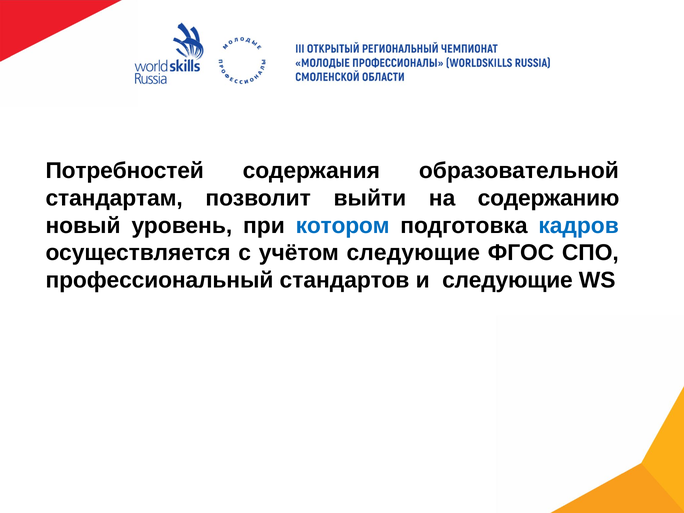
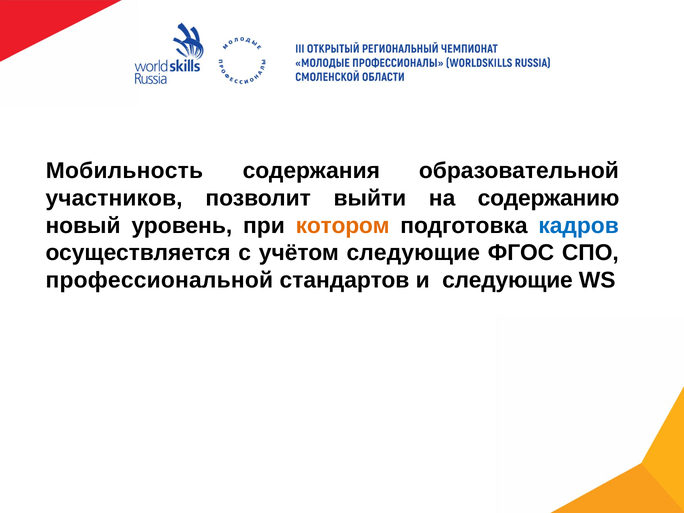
Потребностей: Потребностей -> Мобильность (124, 171)
стандартам: стандартам -> участников (114, 198)
котором colour: blue -> orange (343, 226)
профессиональный: профессиональный -> профессиональной (159, 280)
